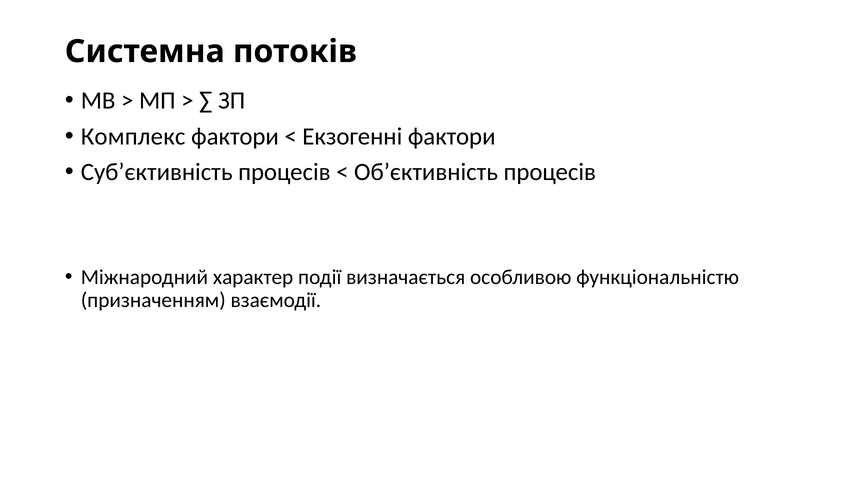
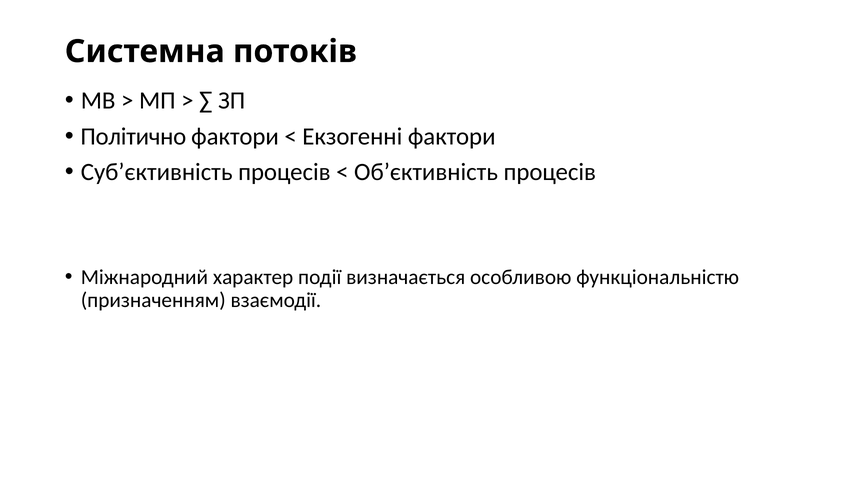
Комплекс: Комплекс -> Політично (133, 136)
